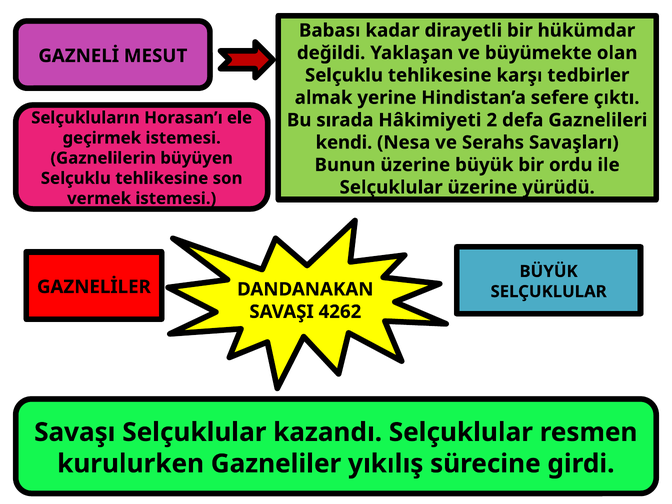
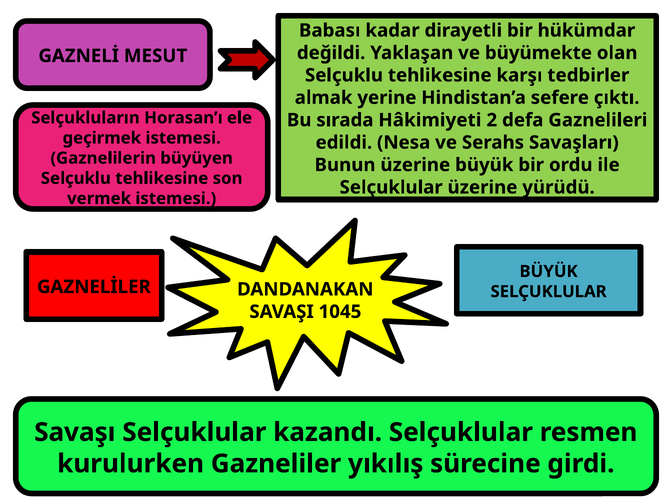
kendi: kendi -> edildi (344, 143)
4262: 4262 -> 1045 (340, 312)
